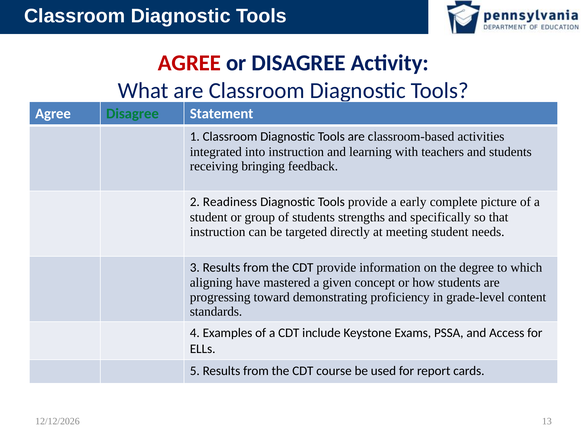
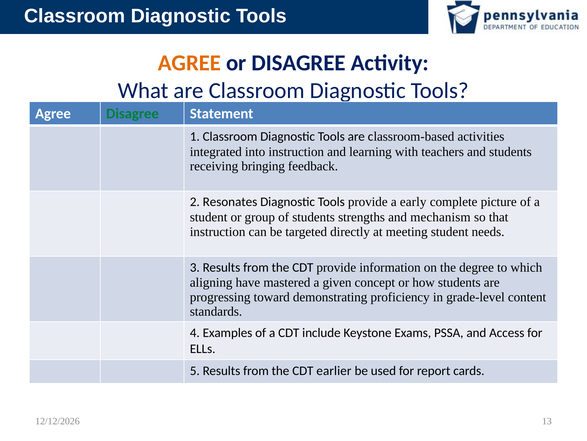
AGREE colour: red -> orange (189, 63)
Readiness: Readiness -> Resonates (230, 202)
specifically: specifically -> mechanism (440, 217)
course: course -> earlier (334, 370)
